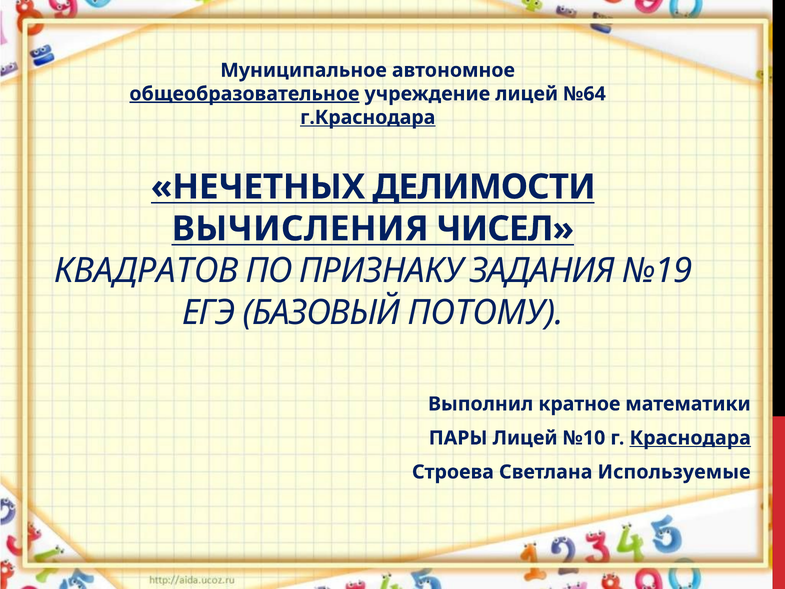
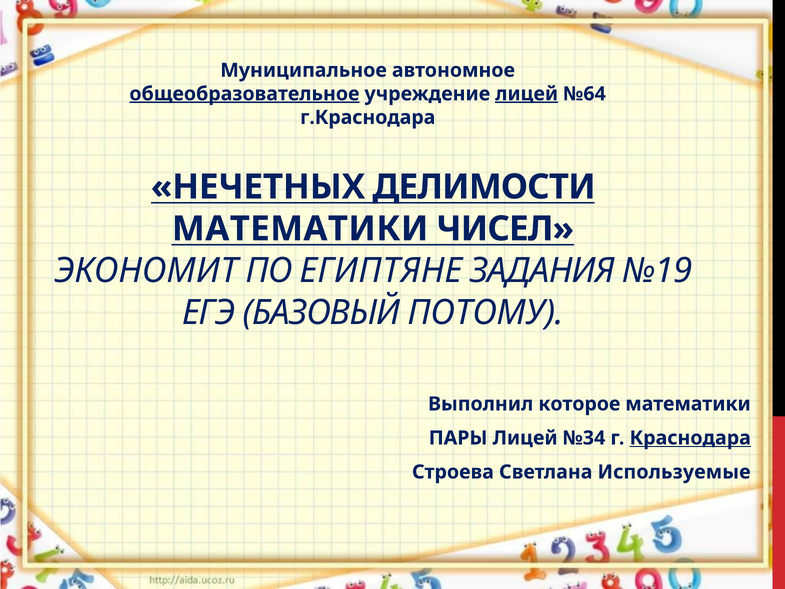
лицей underline: none -> present (527, 94)
г.Краснодара underline: present -> none (368, 117)
ВЫЧИСЛЕНИЯ: ВЫЧИСЛЕНИЯ -> МАТЕМАТИКИ (300, 229)
КВАДРАТОВ: КВАДРАТОВ -> ЭКОНОМИТ (146, 271)
ПРИЗНАКУ: ПРИЗНАКУ -> ЕГИПТЯНЕ (381, 271)
кратное: кратное -> которое (579, 404)
№10: №10 -> №34 (584, 438)
